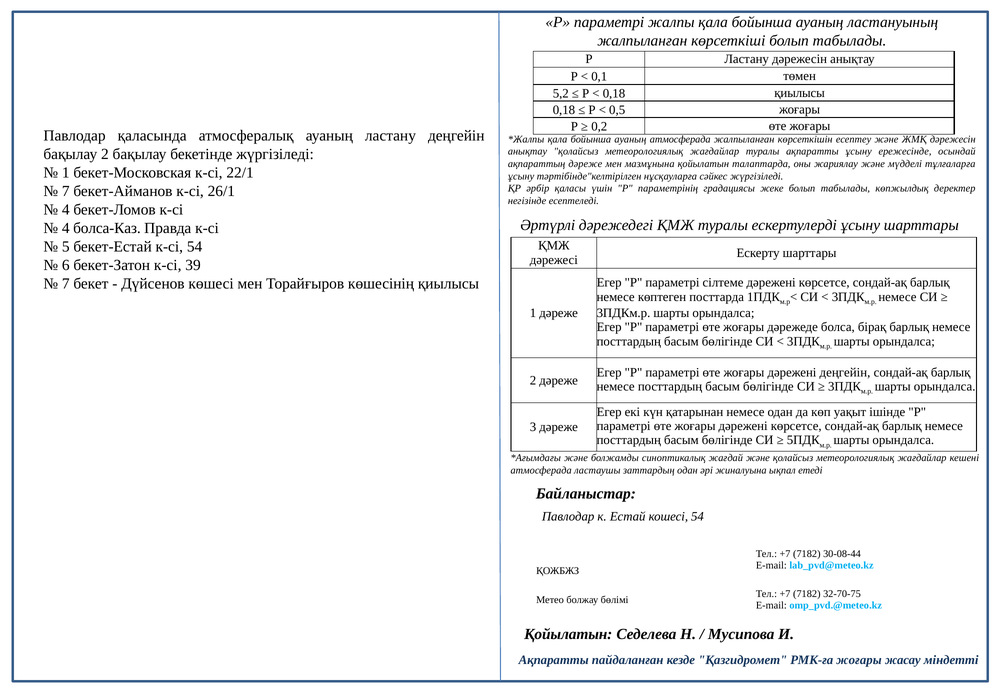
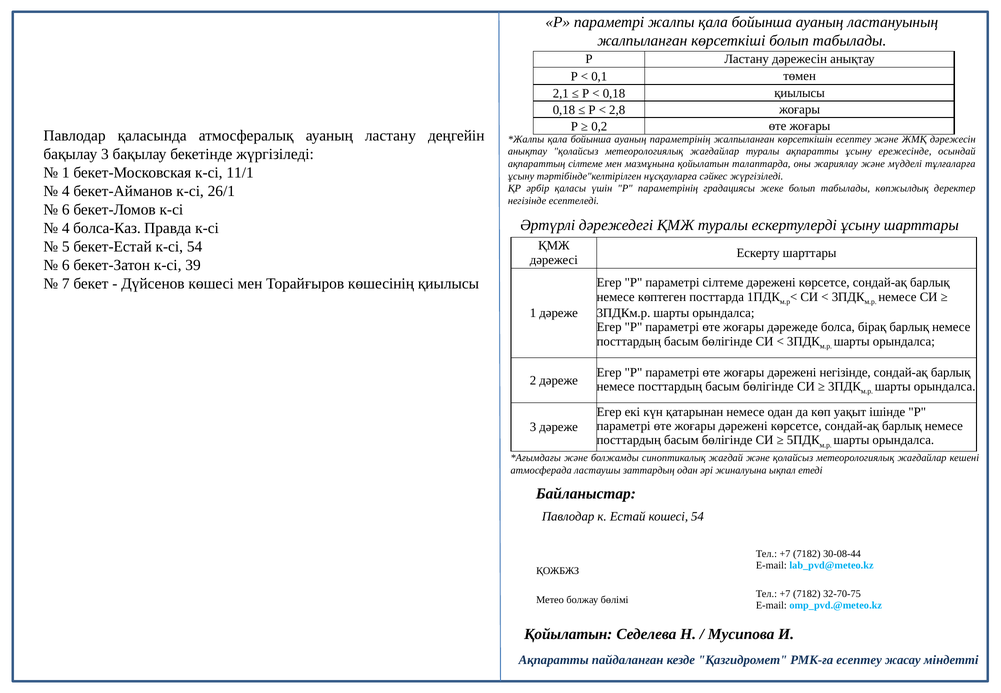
5,2: 5,2 -> 2,1 (561, 93)
0,5: 0,5 -> 2,8 (617, 110)
ауаның атмосферада: атмосферада -> параметрінің (680, 139)
бақылау 2: 2 -> 3 (105, 154)
ақпараттың дәреже: дәреже -> сілтеме (585, 164)
22/1: 22/1 -> 11/1 (240, 173)
7: 7 -> 4 (66, 191)
4: 4 -> 6 (66, 210)
дәрежені деңгейін: деңгейін -> негізінде (845, 372)
РМК-ға жоғары: жоғары -> есептеу (859, 660)
